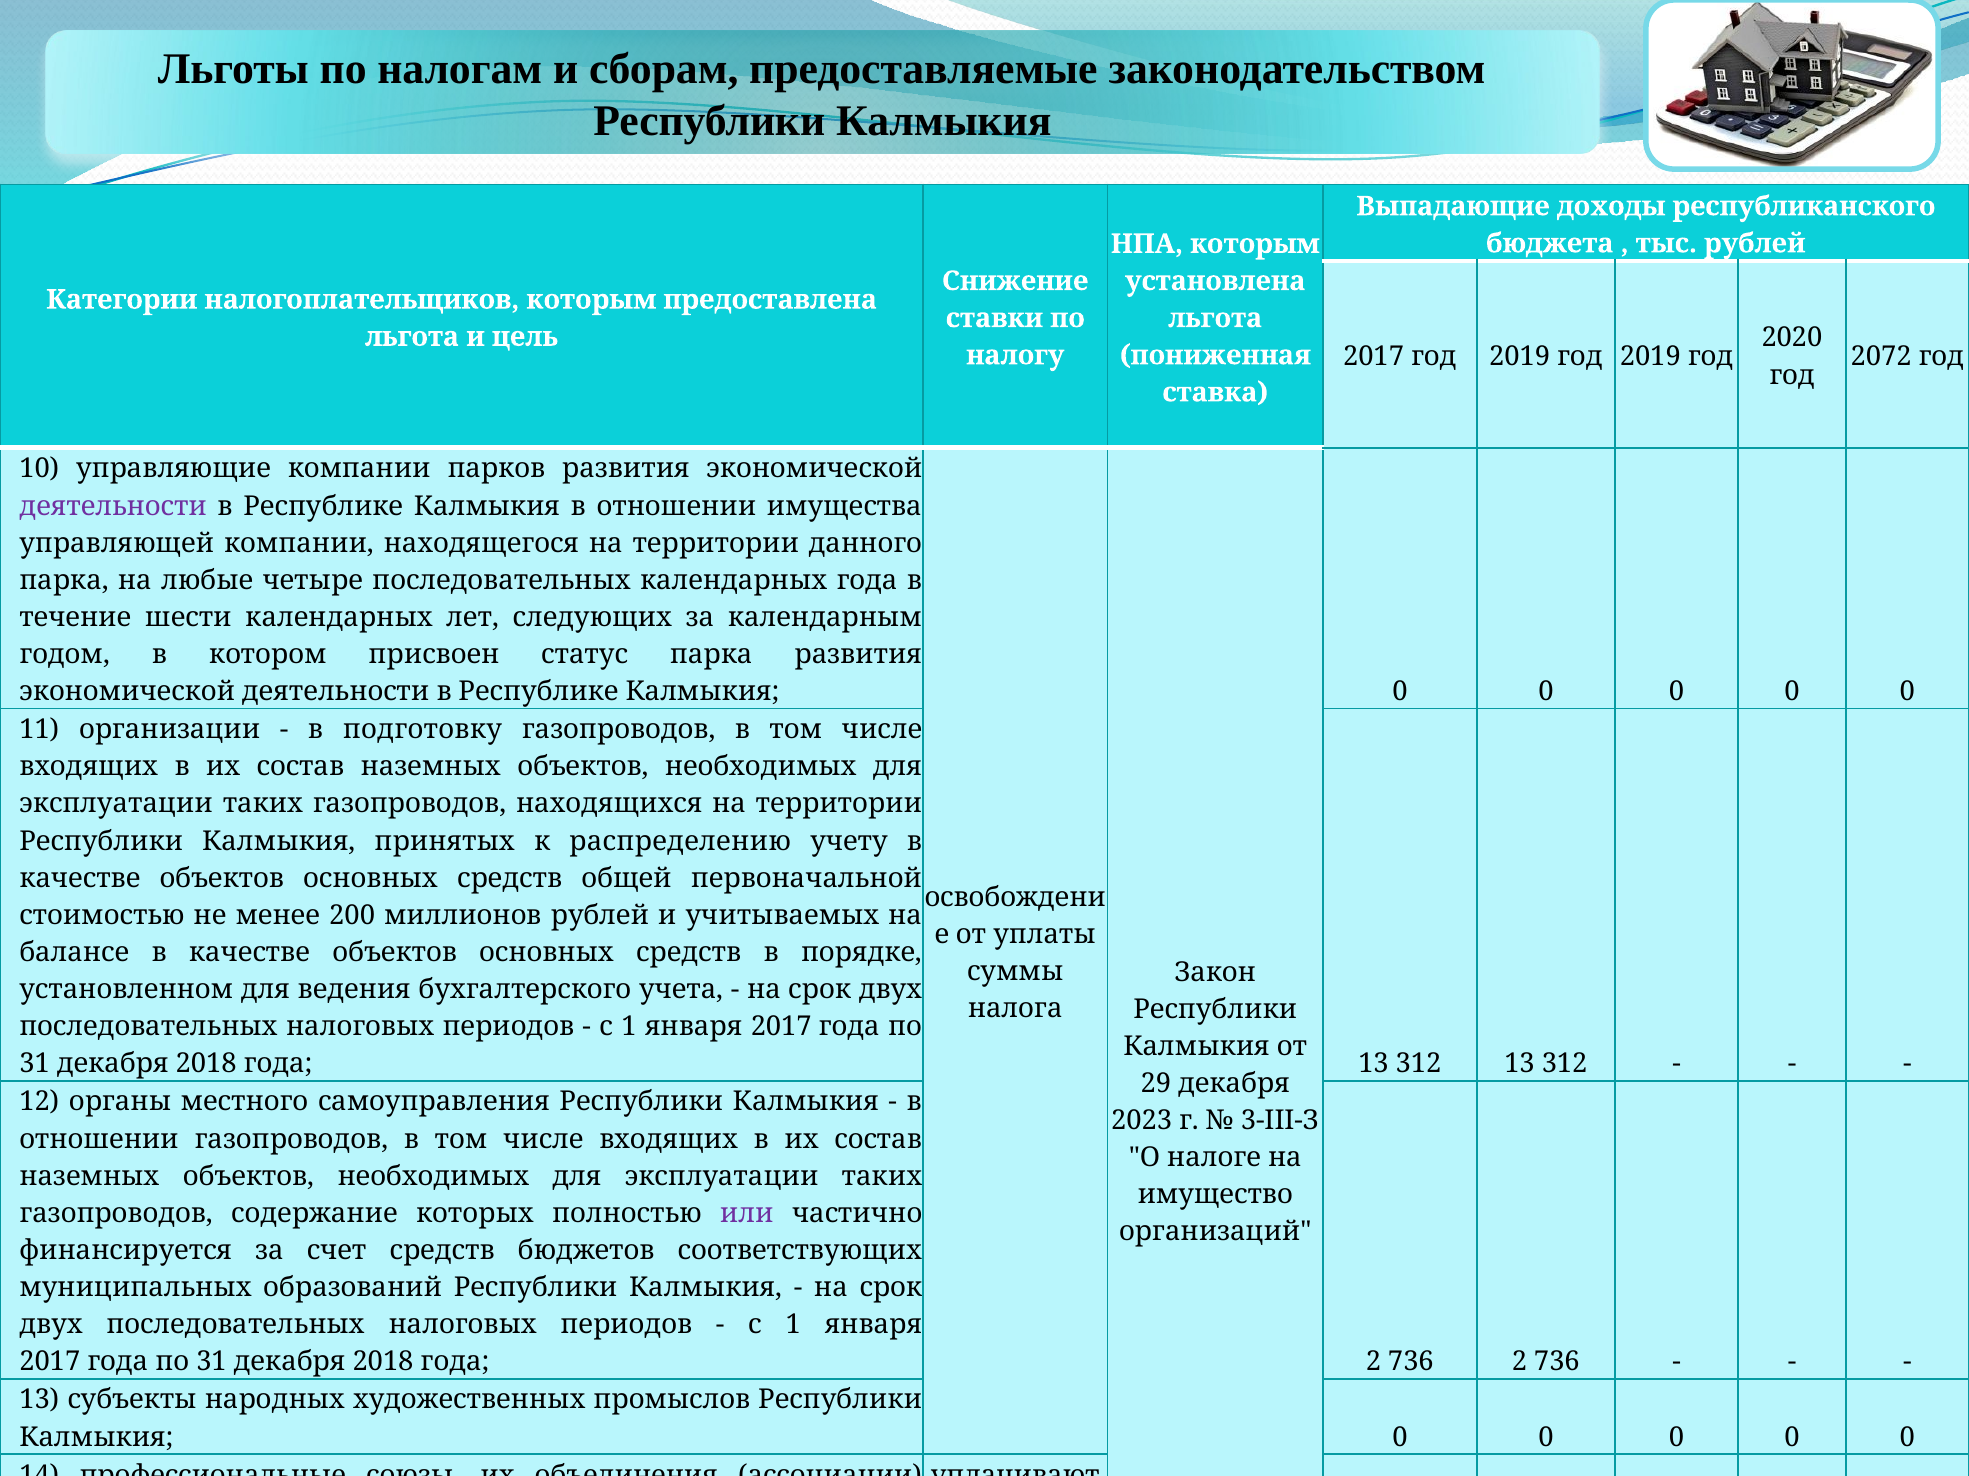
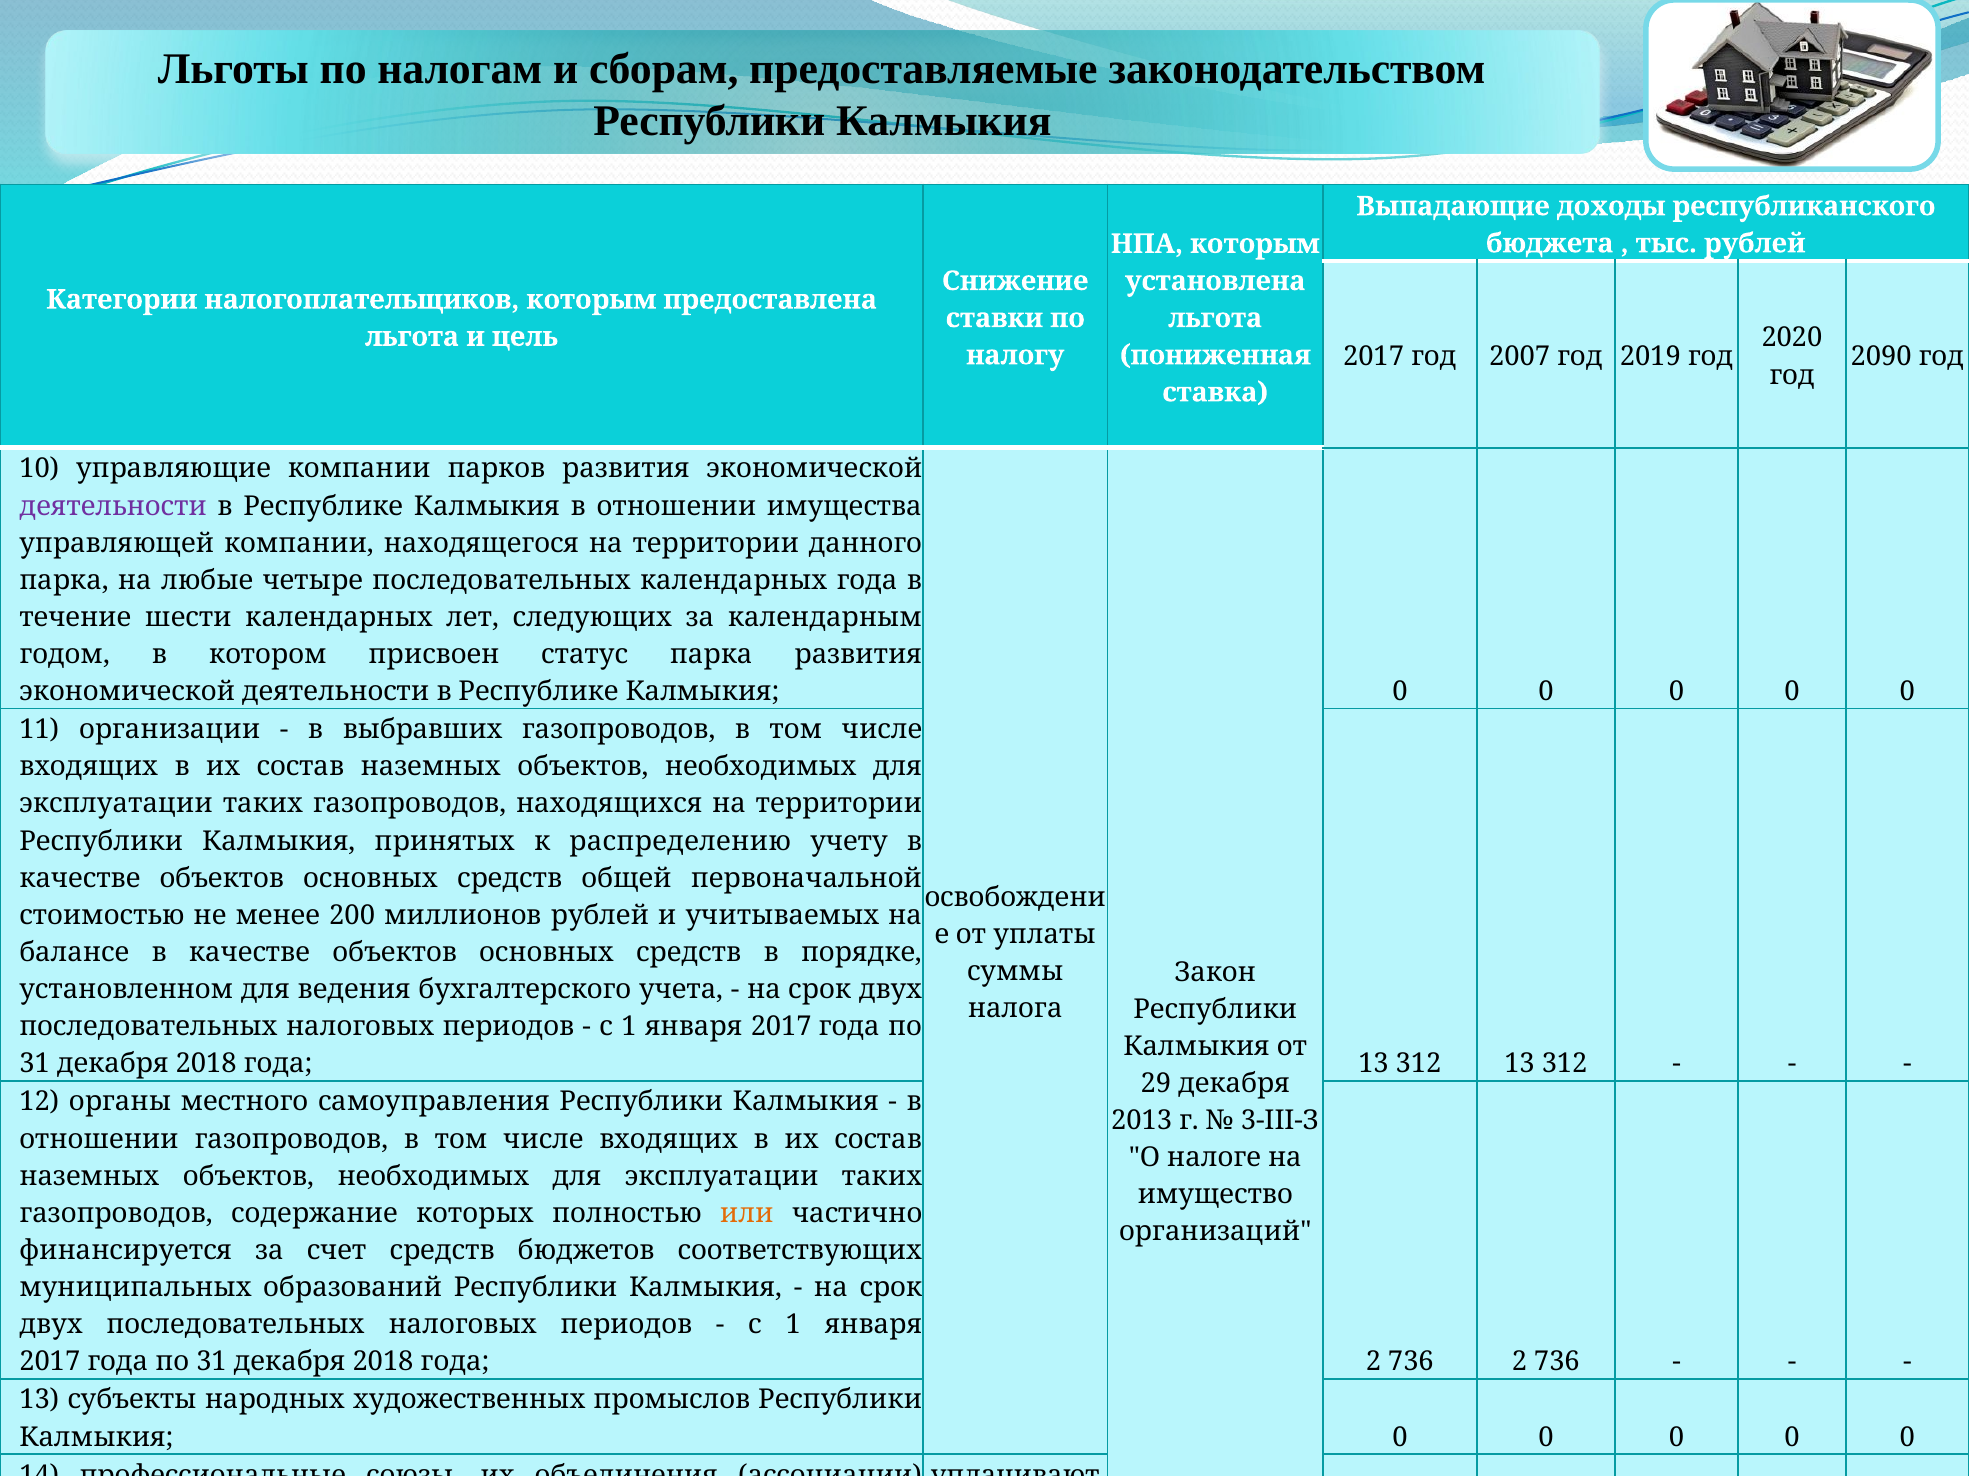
2017 год 2019: 2019 -> 2007 (1520, 357)
2072: 2072 -> 2090 (1881, 357)
подготовку: подготовку -> выбравших (423, 730)
2023: 2023 -> 2013 (1142, 1121)
или colour: purple -> orange (747, 1214)
